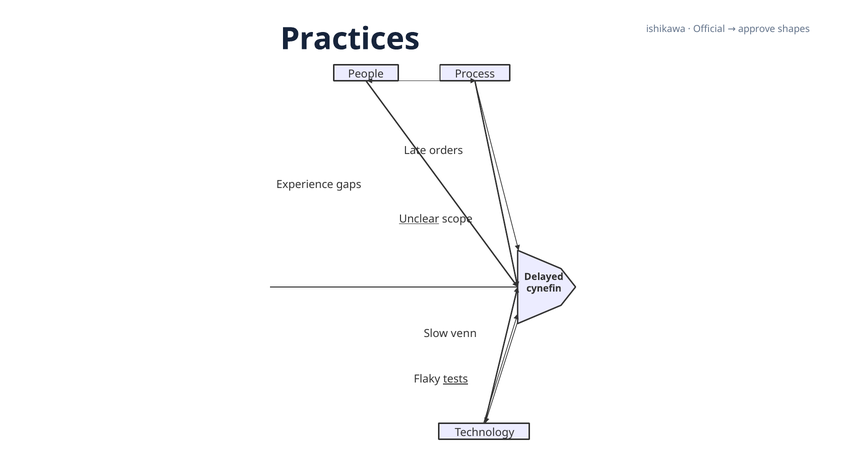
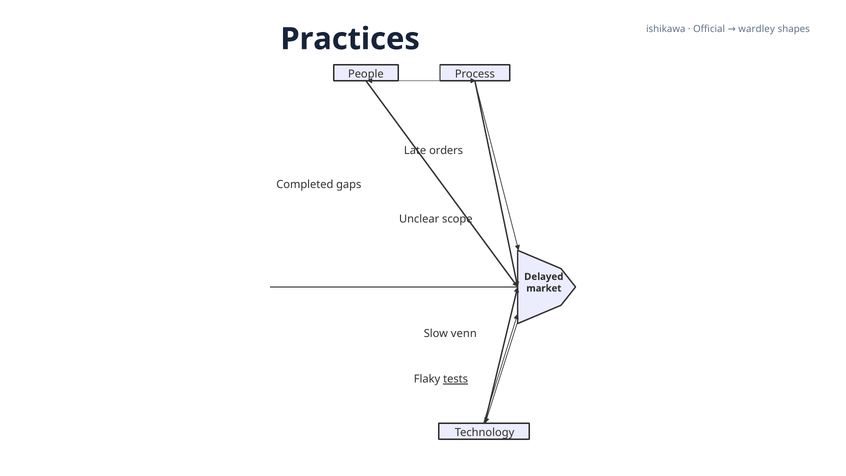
approve: approve -> wardley (757, 29)
Experience: Experience -> Completed (305, 185)
Unclear underline: present -> none (419, 219)
cynefin: cynefin -> market (544, 288)
